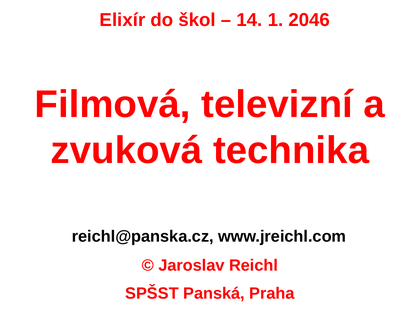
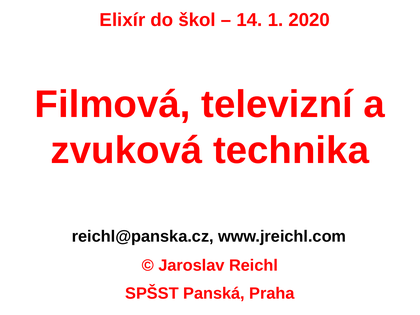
2046: 2046 -> 2020 (309, 20)
